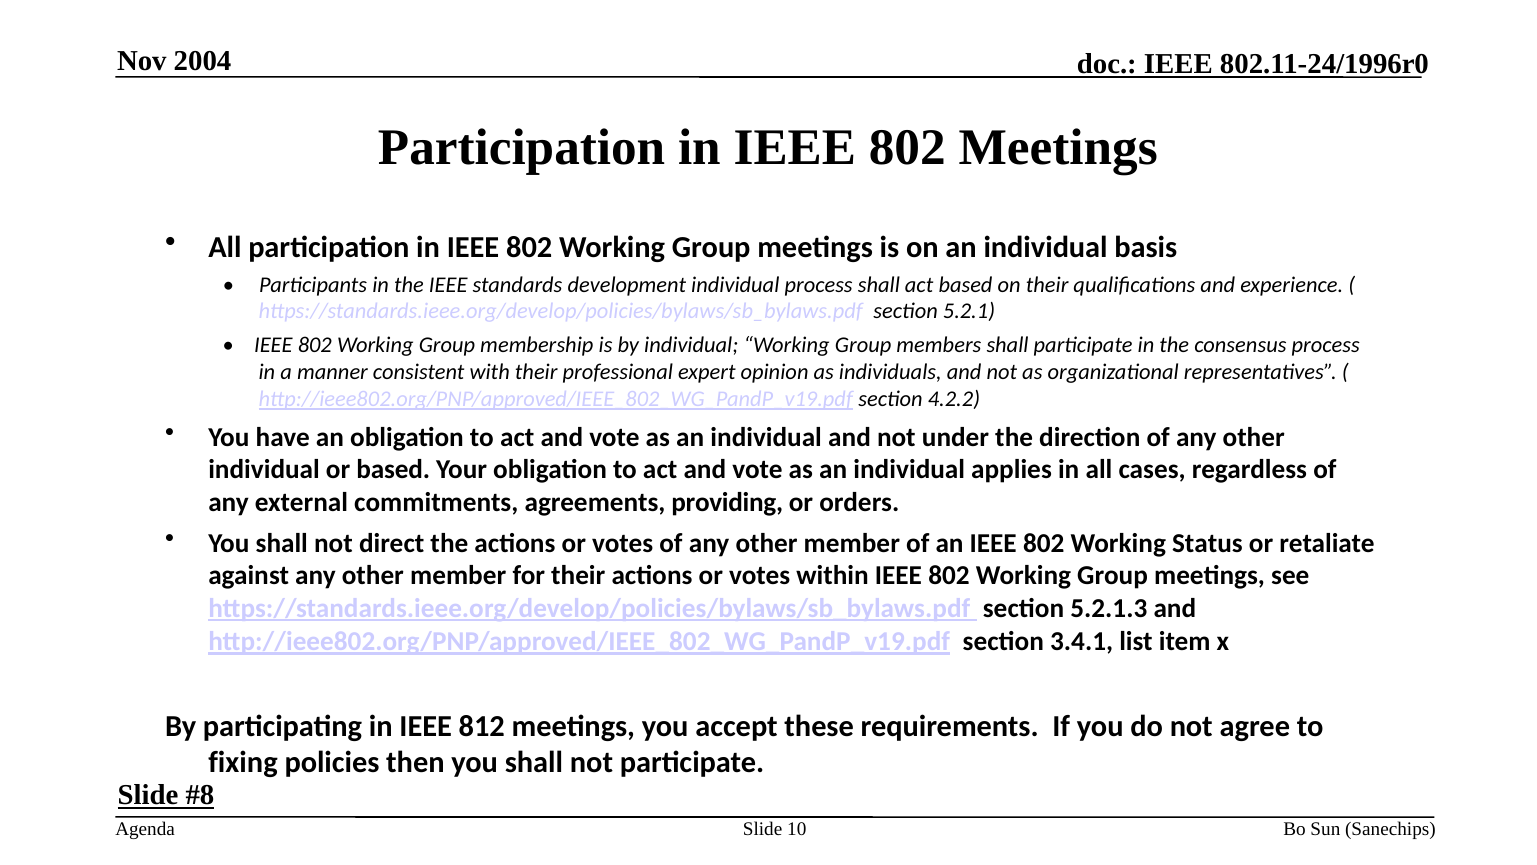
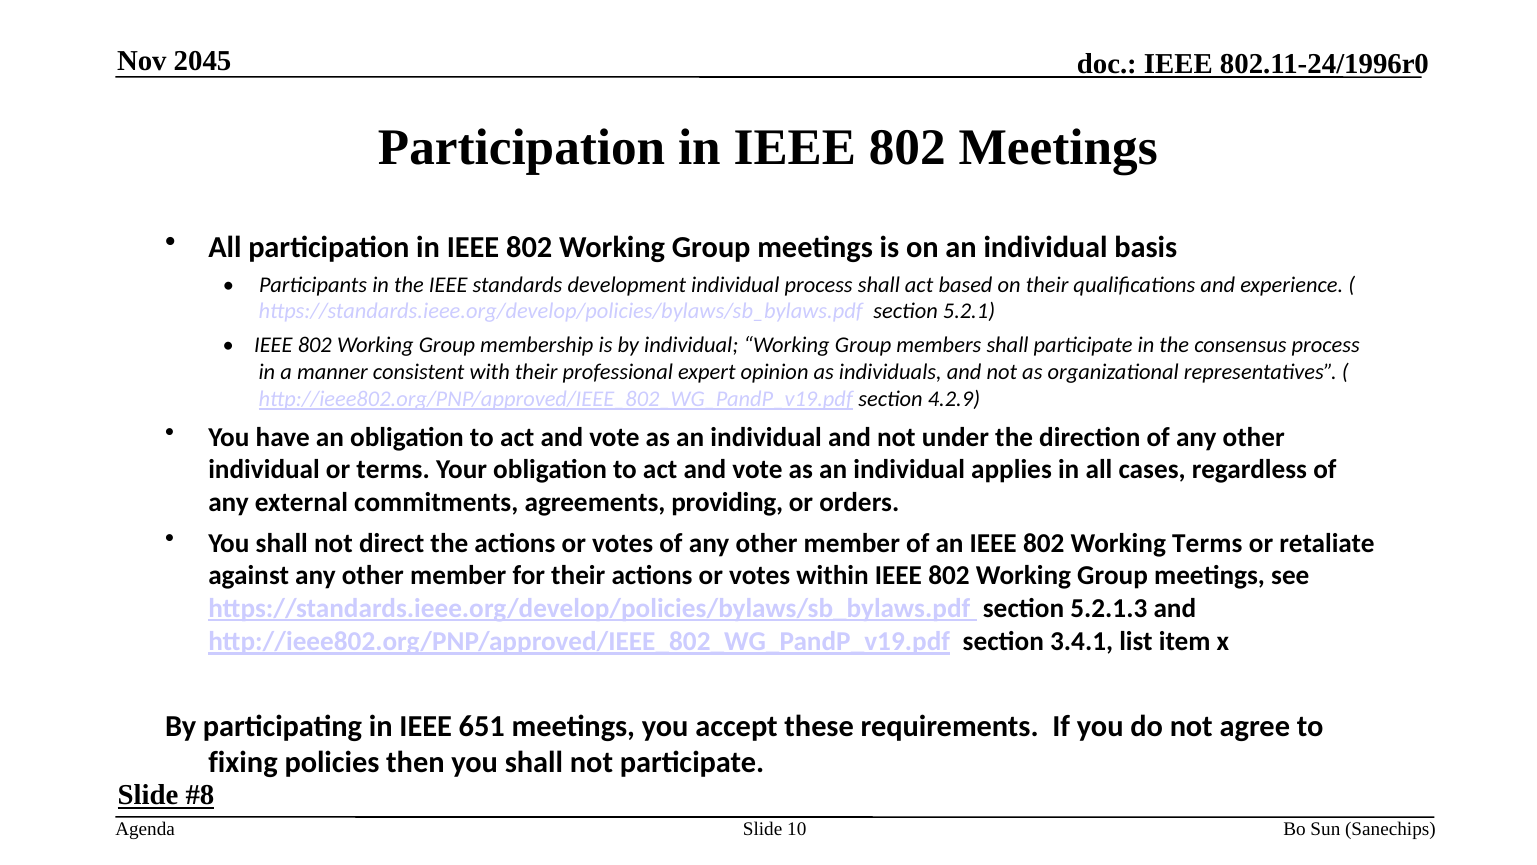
2004: 2004 -> 2045 (203, 61)
4.2.2: 4.2.2 -> 4.2.9 (954, 399)
or based: based -> terms (393, 470)
Working Status: Status -> Terms (1207, 543)
812: 812 -> 651 (482, 726)
